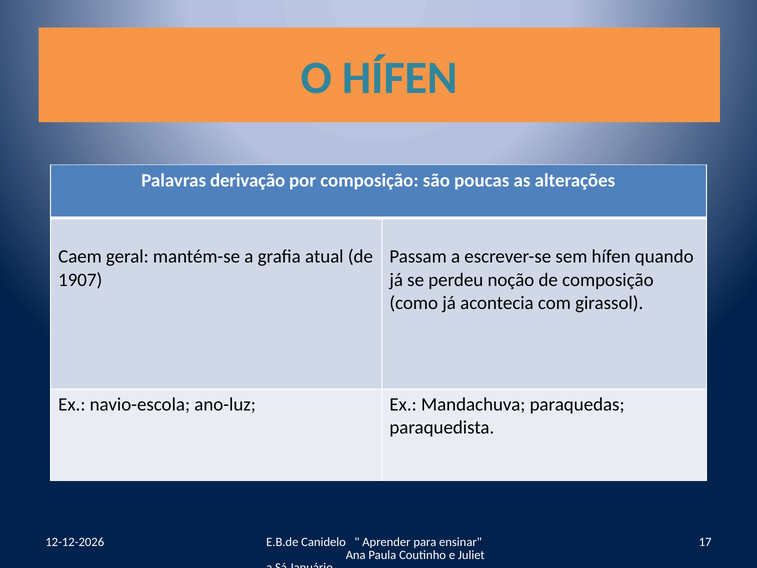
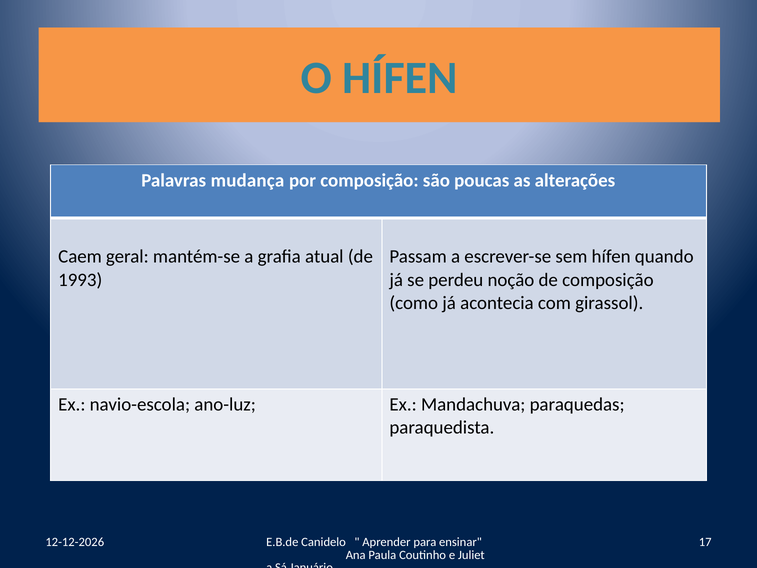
derivação: derivação -> mudança (247, 180)
1907: 1907 -> 1993 (80, 280)
